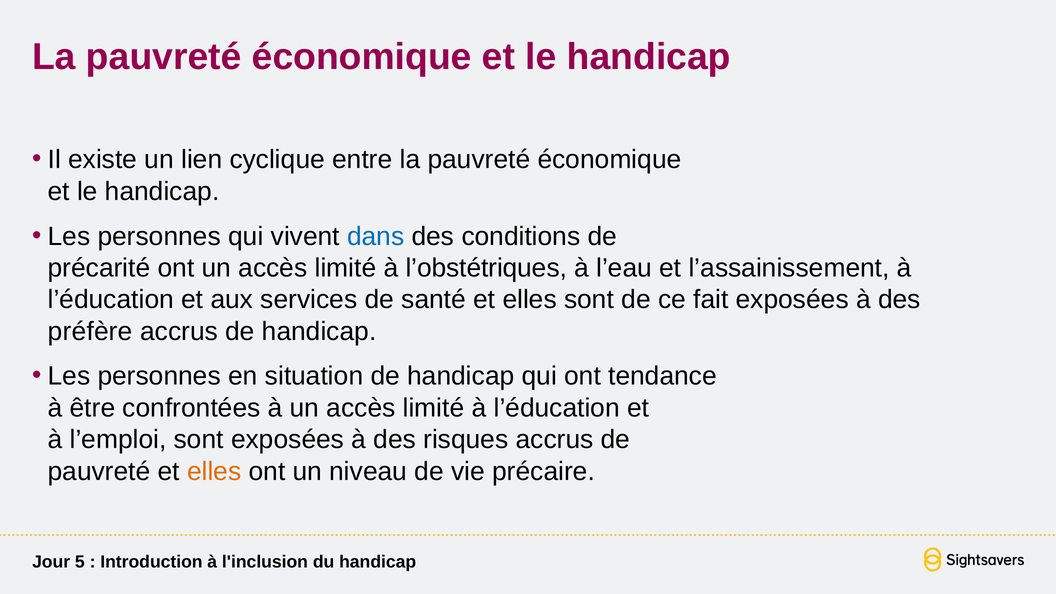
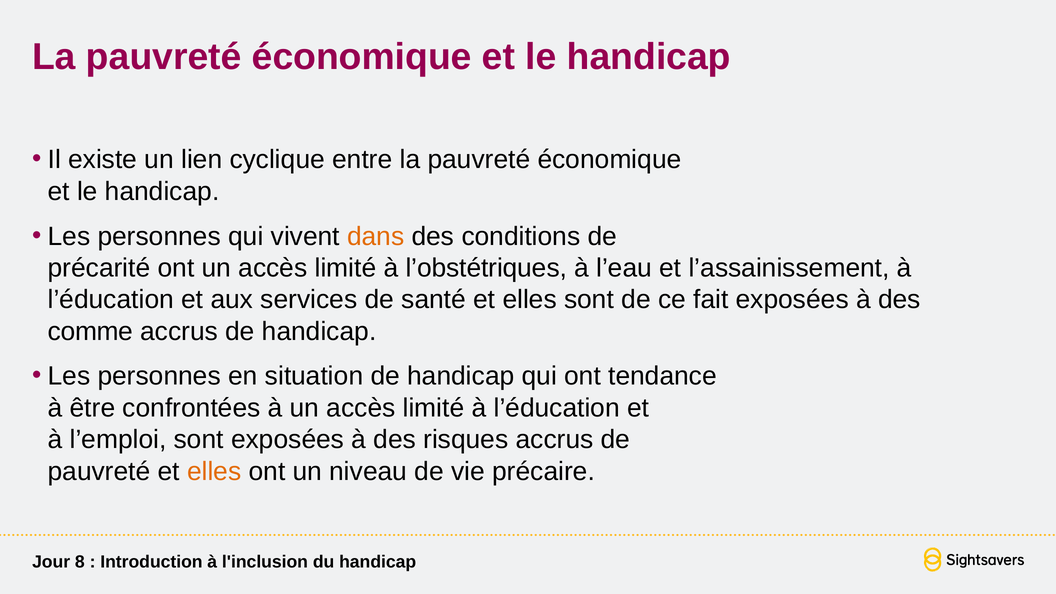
dans colour: blue -> orange (376, 236)
préfère: préfère -> comme (90, 331)
5: 5 -> 8 (80, 562)
